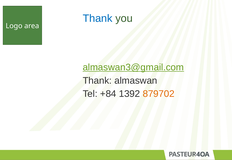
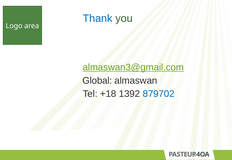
Thank: Thank -> Global (97, 81)
+84: +84 -> +18 (108, 94)
879702 colour: orange -> blue (159, 94)
